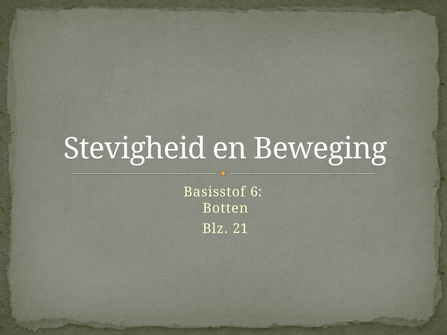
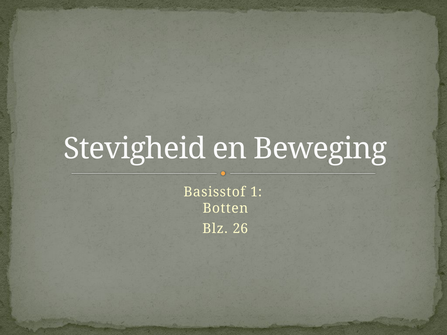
6: 6 -> 1 (256, 192)
21: 21 -> 26 (240, 229)
